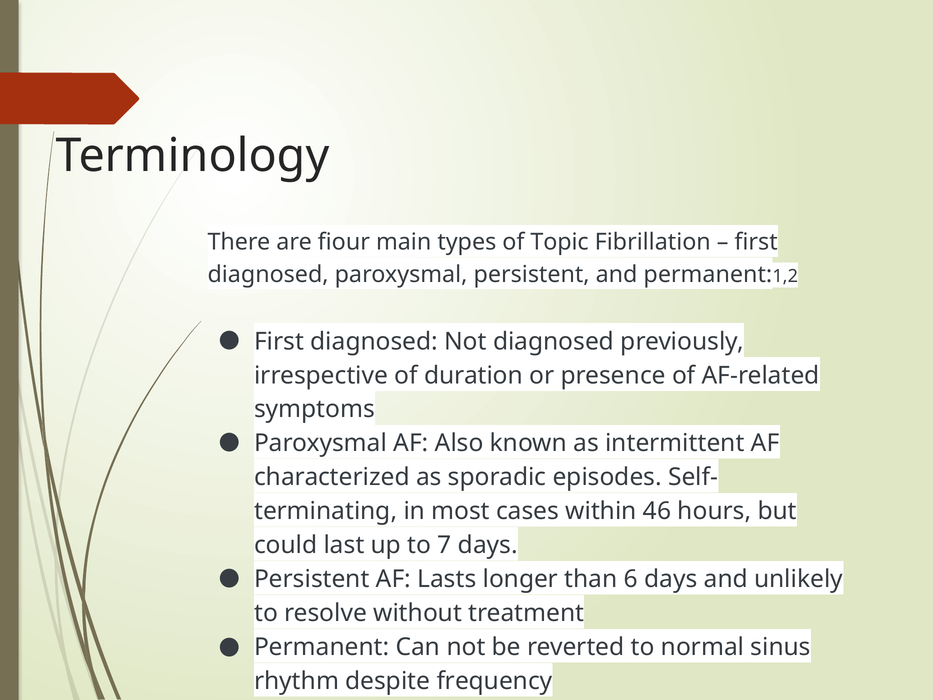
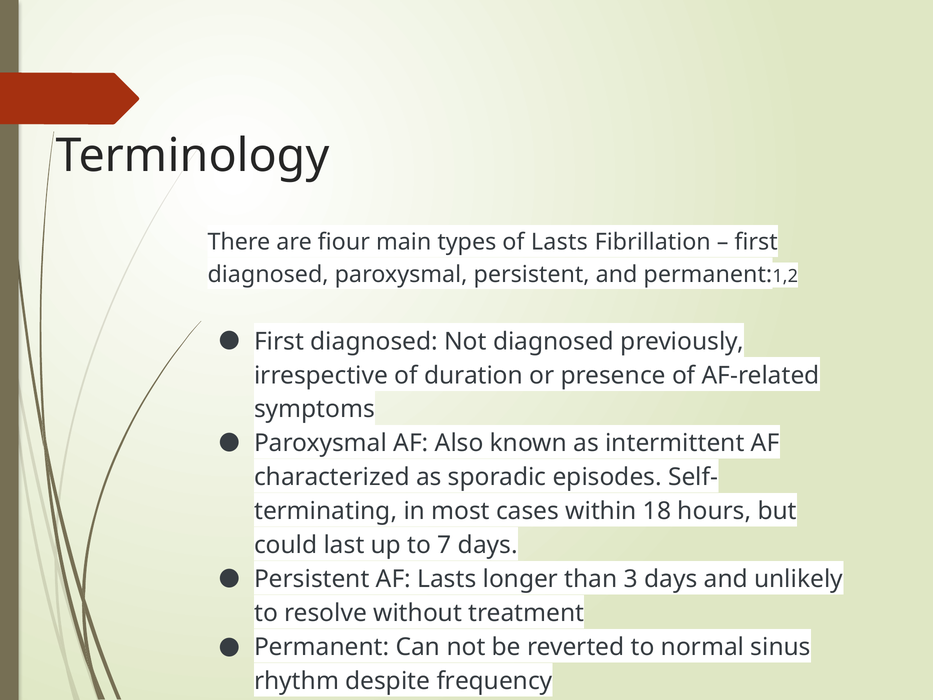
of Topic: Topic -> Lasts (559, 242)
46: 46 -> 18 (657, 511)
6: 6 -> 3 (631, 579)
